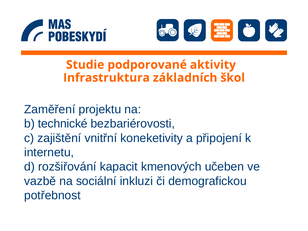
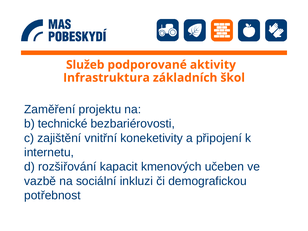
Studie: Studie -> Služeb (85, 65)
